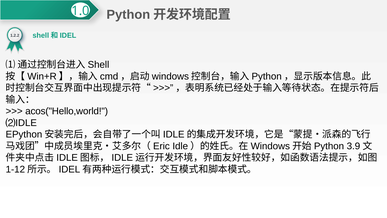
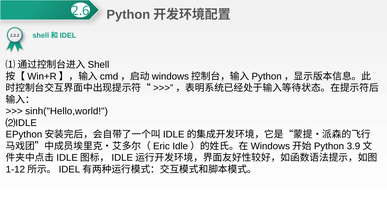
1.0: 1.0 -> 2.6 (81, 11)
acos("Hello,world: acos("Hello,world -> sinh("Hello,world (67, 111)
